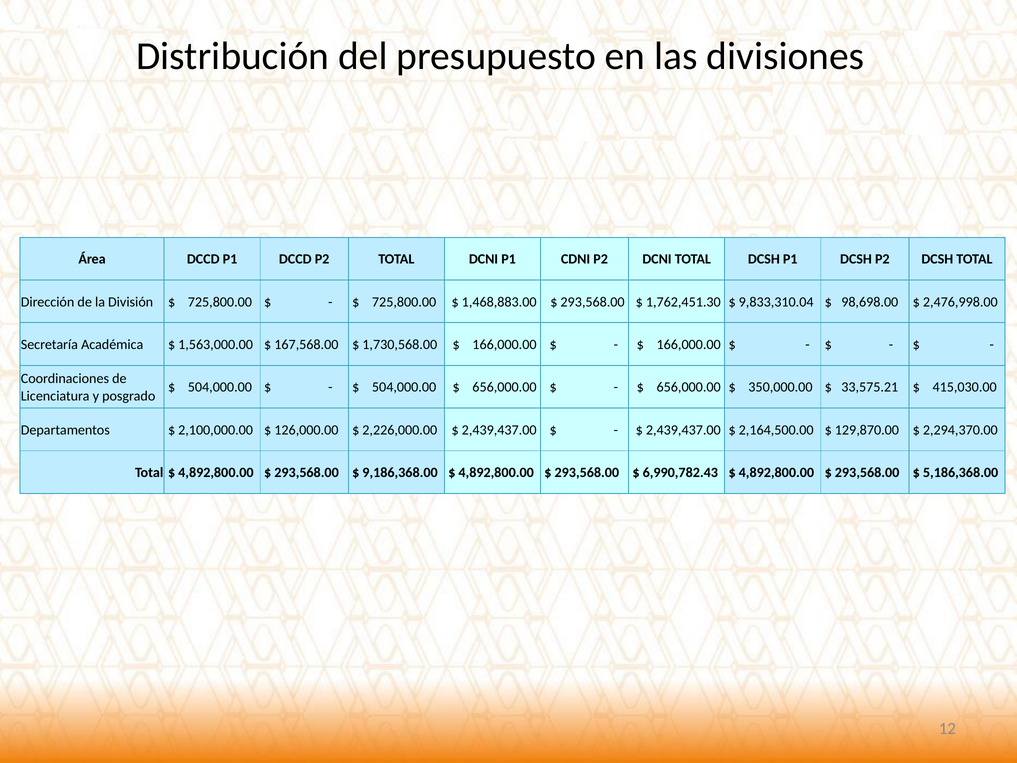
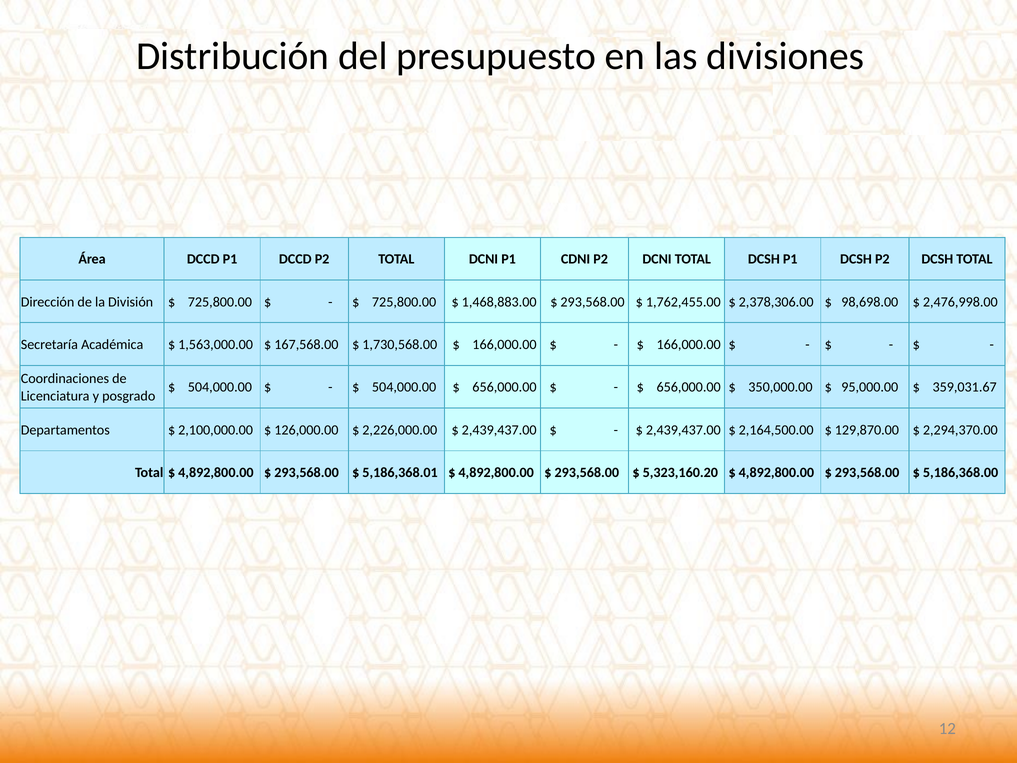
1,762,451.30: 1,762,451.30 -> 1,762,455.00 (683, 302)
9,833,310.04: 9,833,310.04 -> 2,378,306.00 (776, 302)
33,575.21: 33,575.21 -> 95,000.00 (870, 387)
415,030.00: 415,030.00 -> 359,031.67 (965, 387)
9,186,368.00: 9,186,368.00 -> 5,186,368.01 (400, 473)
6,990,782.43: 6,990,782.43 -> 5,323,160.20 (680, 473)
